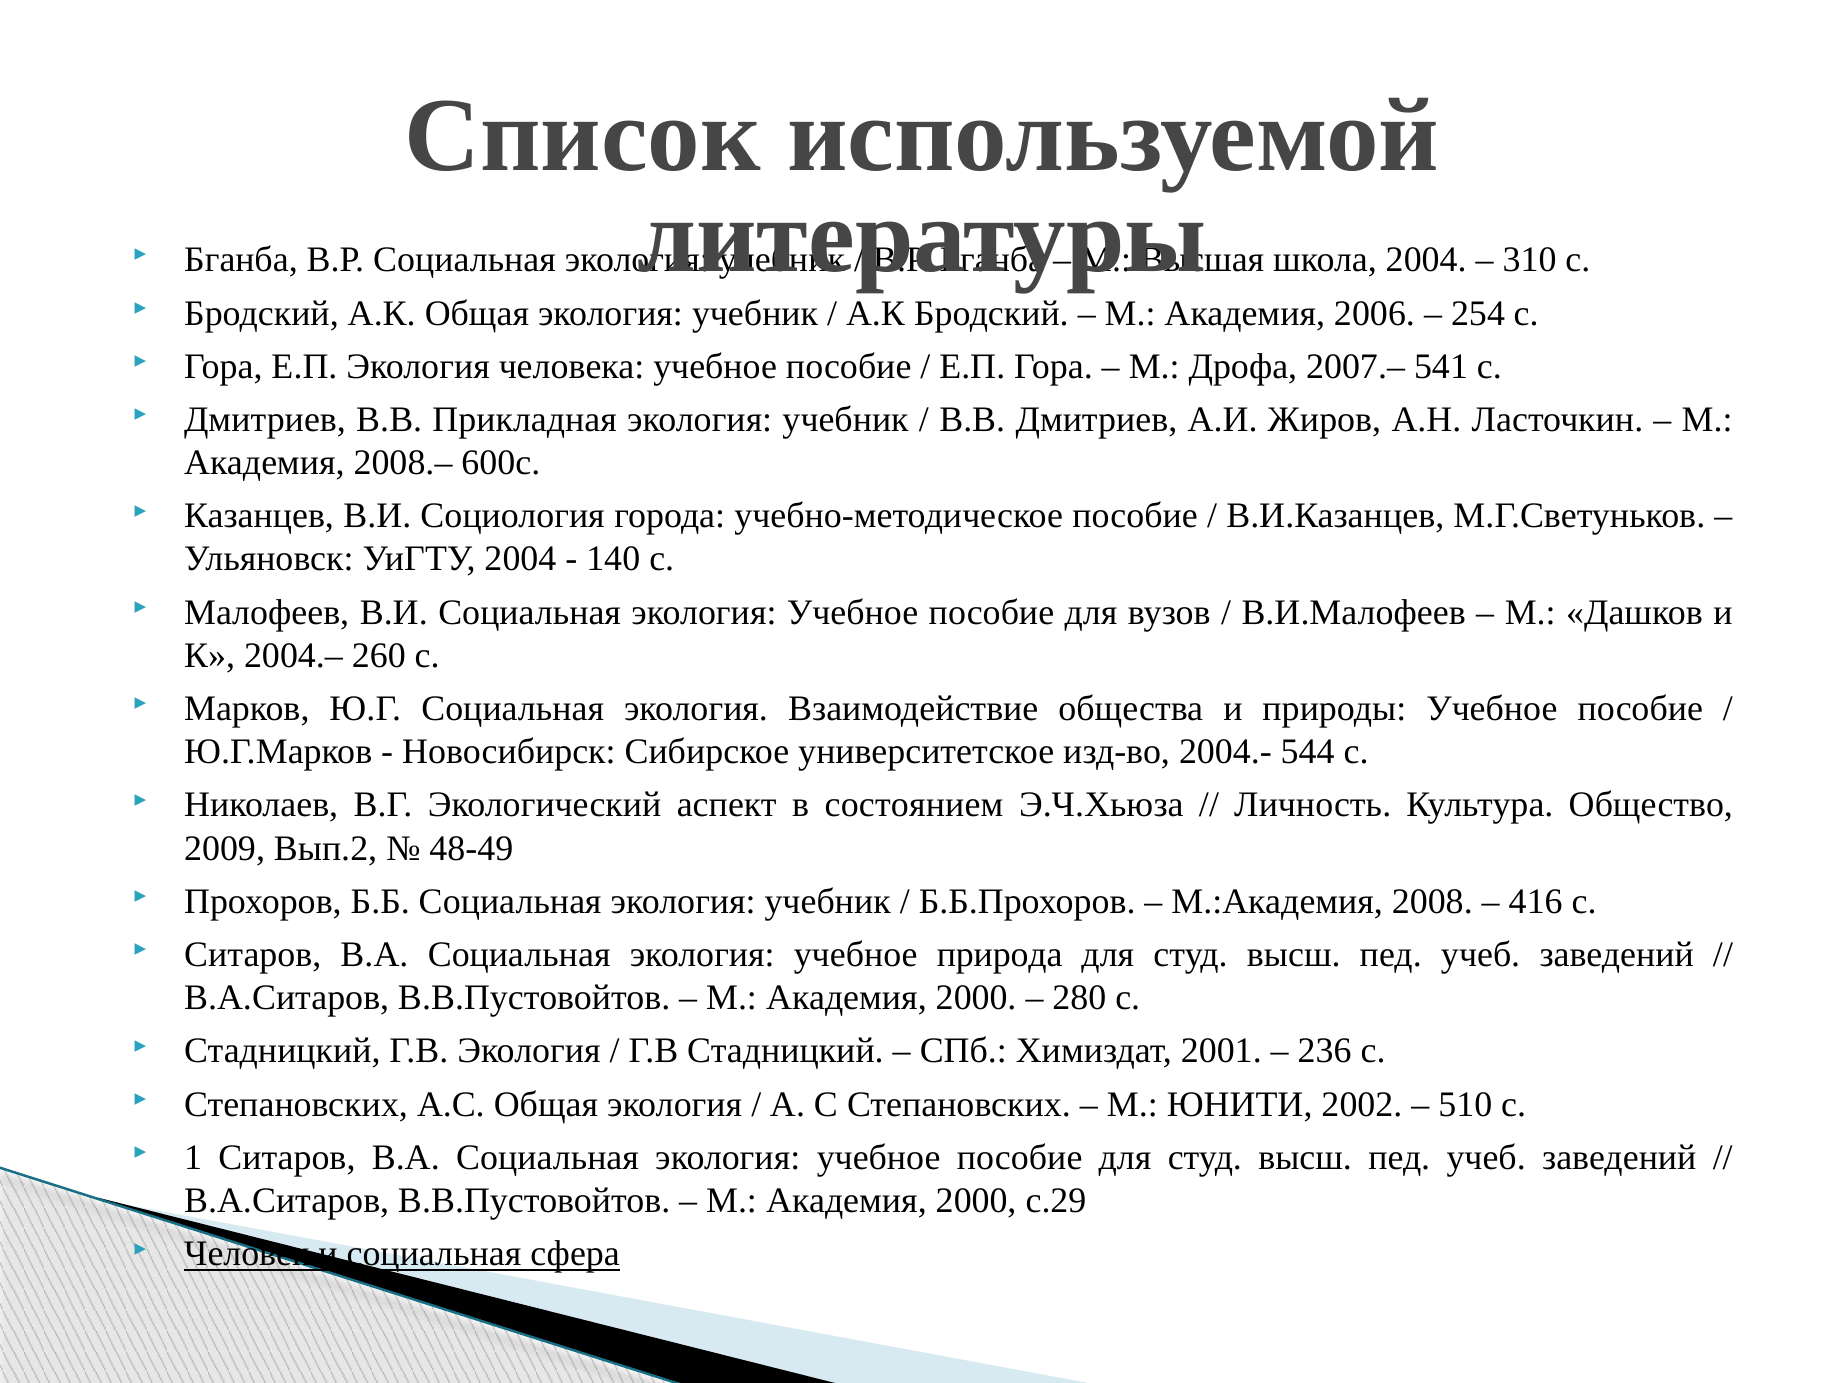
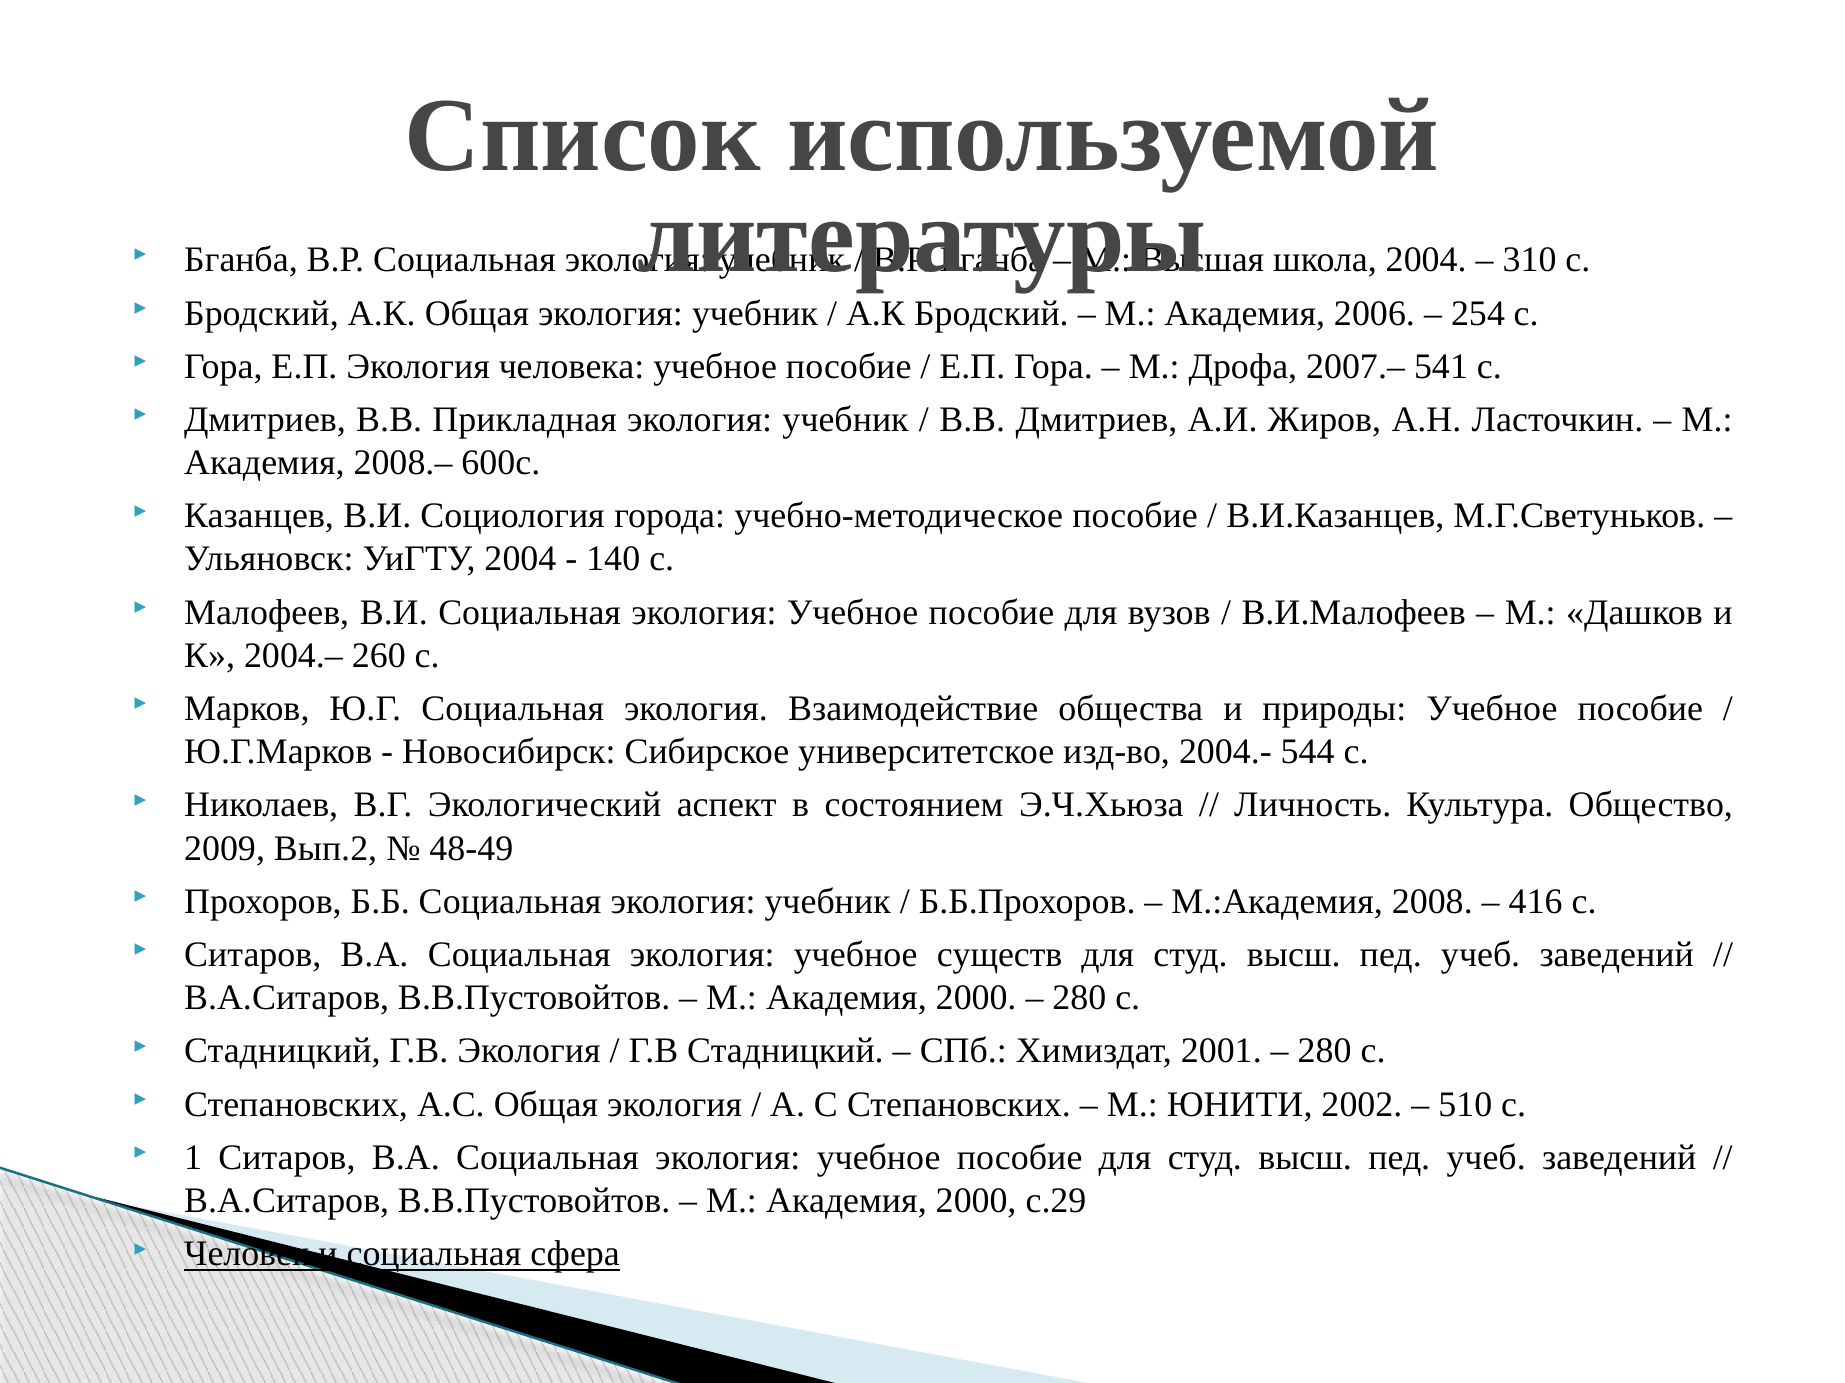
природа: природа -> существ (1000, 955)
236: 236 -> 280 (1325, 1052)
